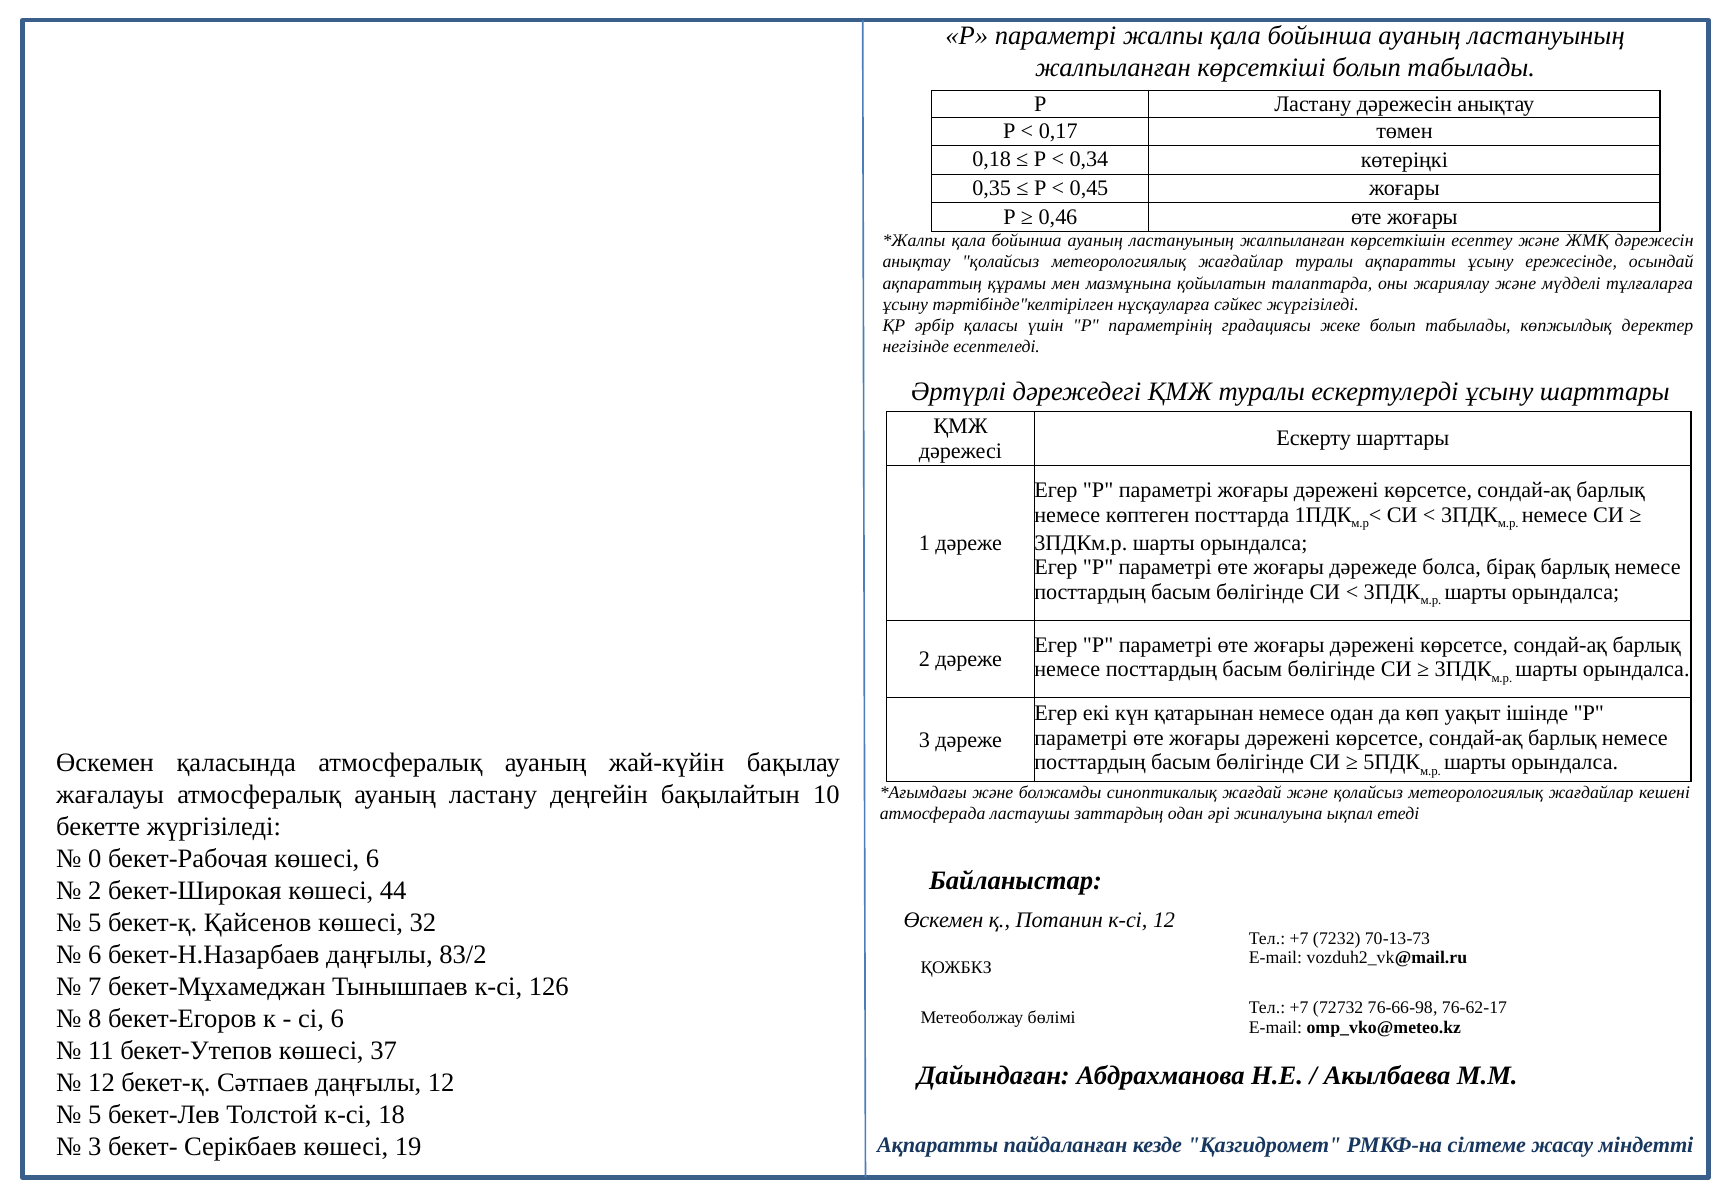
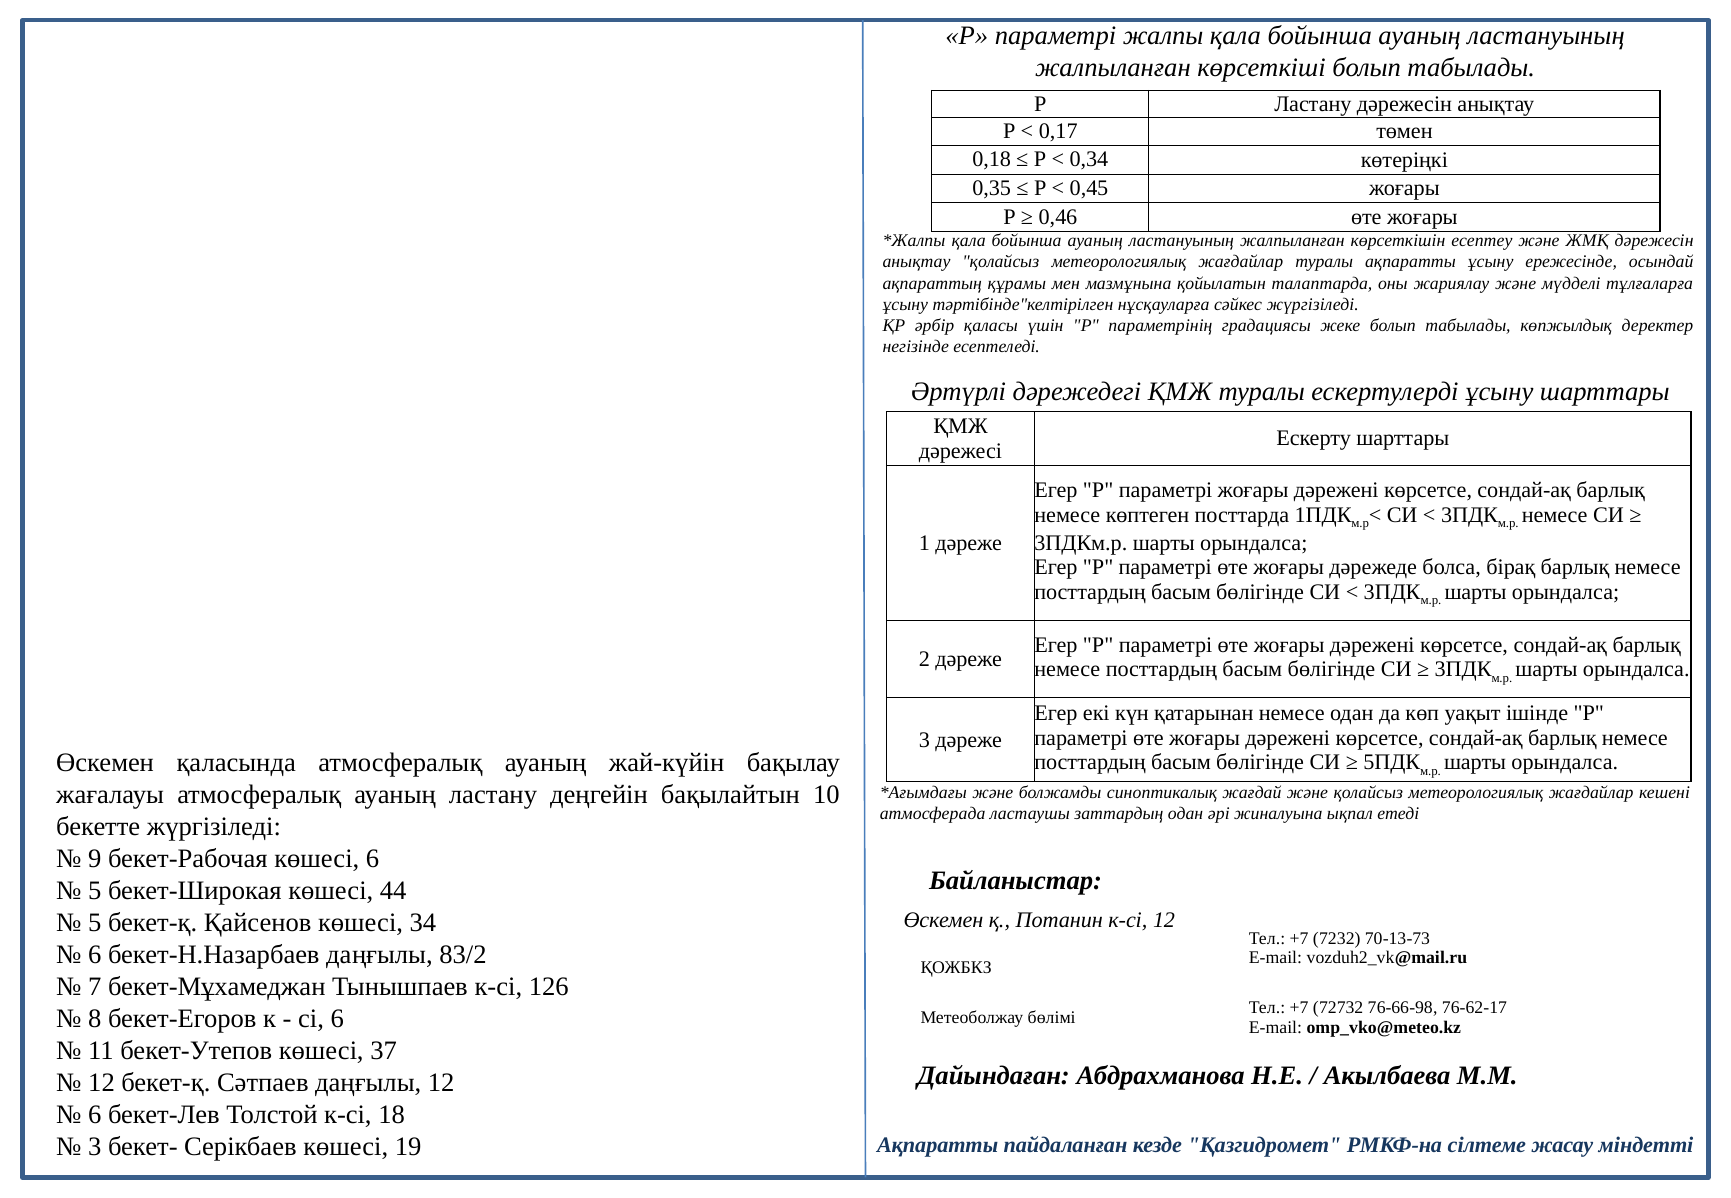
0: 0 -> 9 (95, 859)
2: 2 -> 5 (95, 891)
32: 32 -> 34 (423, 923)
5: 5 -> 6 (95, 1115)
